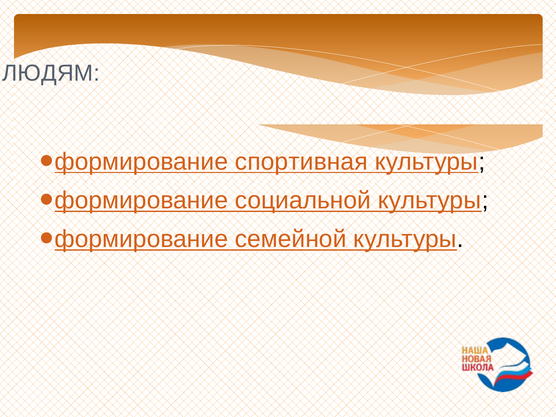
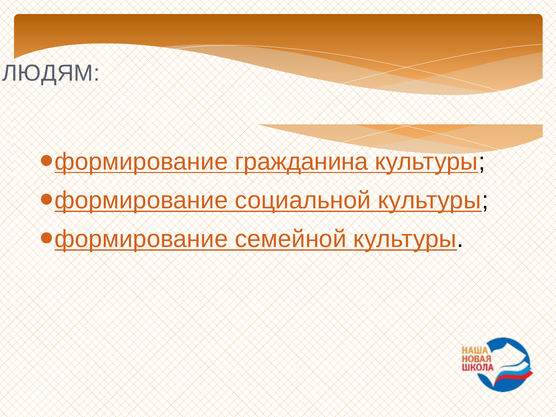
спортивная: спортивная -> гражданина (302, 162)
